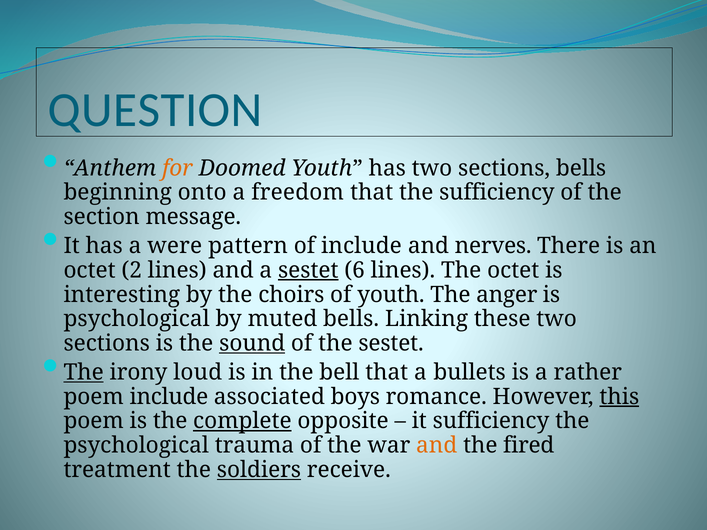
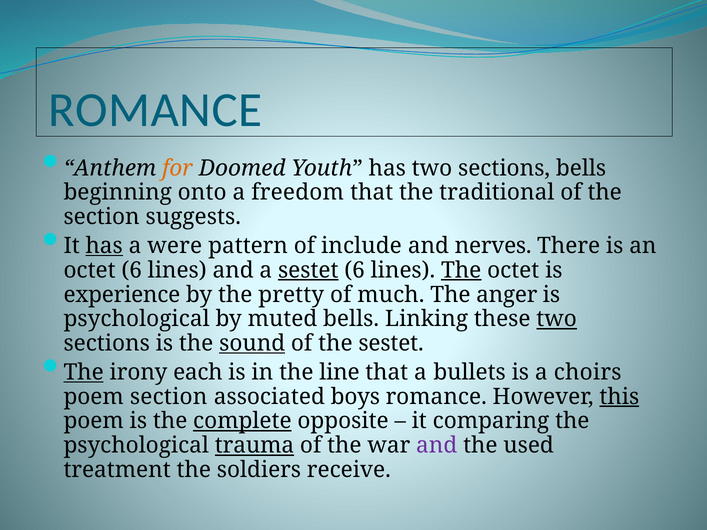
QUESTION: QUESTION -> ROMANCE (155, 110)
the sufficiency: sufficiency -> traditional (497, 193)
message: message -> suggests (193, 217)
has underline: none -> present (104, 246)
octet 2: 2 -> 6 (132, 270)
The underline: none -> present (461, 270)
interesting: interesting -> experience (122, 295)
choirs: choirs -> pretty (291, 295)
of youth: youth -> much (391, 295)
two underline: none -> present (557, 319)
loud: loud -> each (198, 372)
bell: bell -> line (339, 372)
rather: rather -> choirs (588, 372)
poem include: include -> section (169, 397)
it sufficiency: sufficiency -> comparing (491, 421)
trauma underline: none -> present (255, 446)
and colour: orange -> purple (437, 446)
fired: fired -> used (529, 446)
soldiers underline: present -> none (259, 470)
